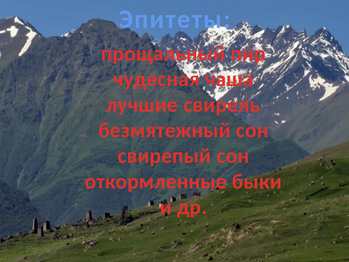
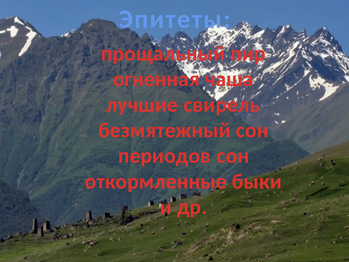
чудесная: чудесная -> огненная (156, 79)
свирепый: свирепый -> периодов (164, 156)
